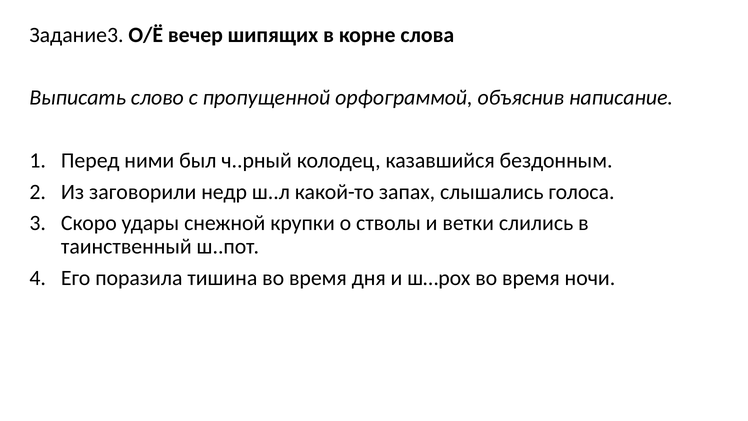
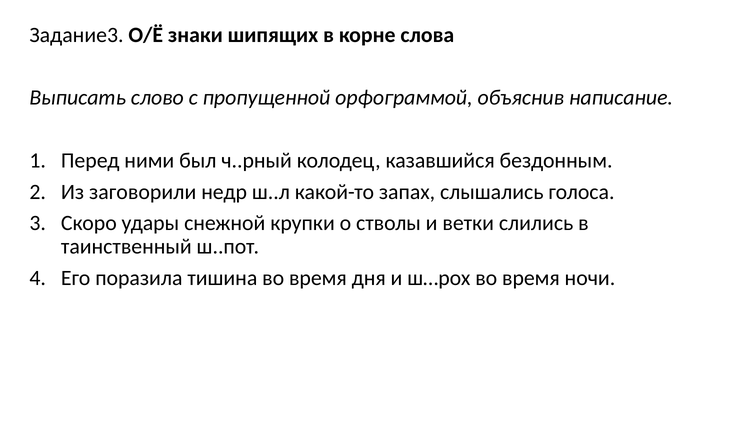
вечер: вечер -> знаки (195, 35)
